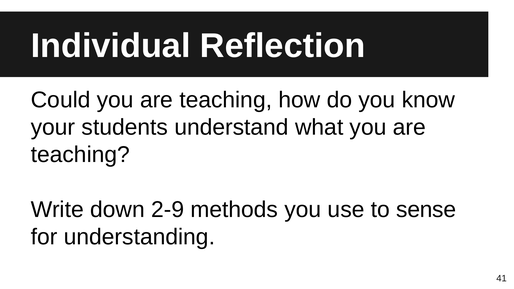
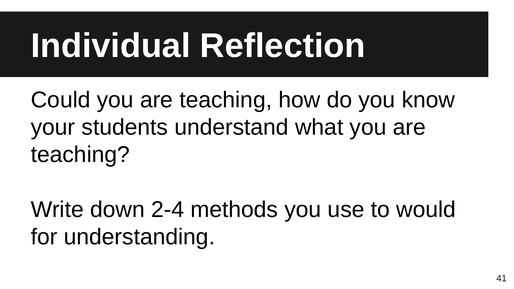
2-9: 2-9 -> 2-4 (168, 210)
sense: sense -> would (426, 210)
